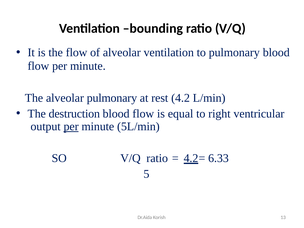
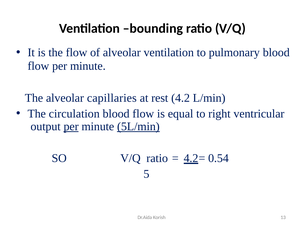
alveolar pulmonary: pulmonary -> capillaries (112, 98)
destruction: destruction -> circulation (74, 114)
5L/min underline: none -> present (138, 126)
6.33: 6.33 -> 0.54 (218, 158)
